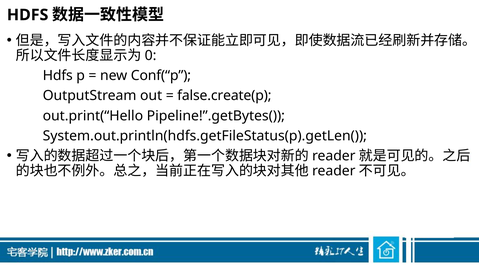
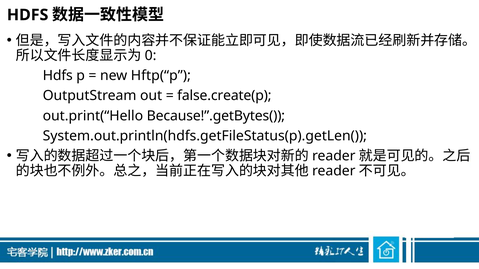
Conf(“p: Conf(“p -> Hftp(“p (161, 76)
Pipeline!”.getBytes(: Pipeline!”.getBytes( -> Because!”.getBytes( (216, 116)
